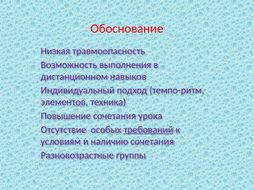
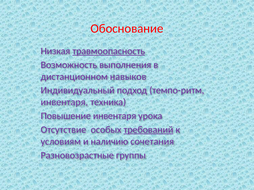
травмоопасность underline: none -> present (109, 51)
элементов: элементов -> инвентаря (64, 102)
Повышение сочетания: сочетания -> инвентаря (115, 116)
